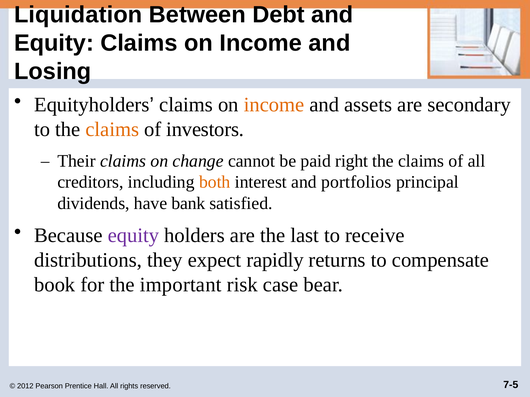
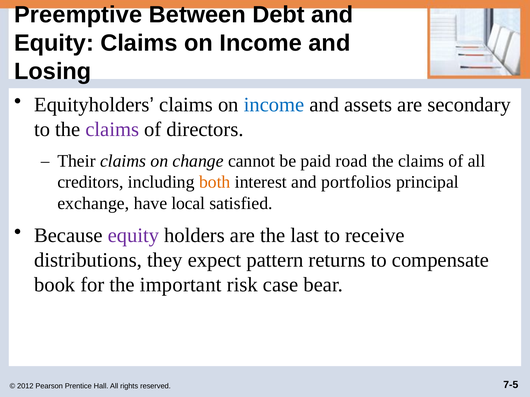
Liquidation: Liquidation -> Preemptive (78, 15)
income colour: orange -> blue (274, 105)
claims colour: orange -> purple (112, 130)
investors: investors -> directors (205, 130)
right: right -> road (351, 161)
dividends: dividends -> exchange (93, 204)
bank: bank -> local (188, 204)
rapidly: rapidly -> pattern (275, 260)
